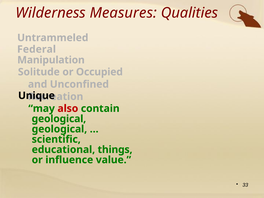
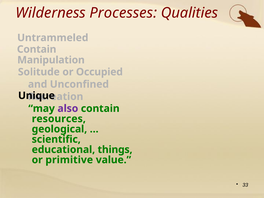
Measures: Measures -> Processes (123, 13)
Federal: Federal -> Contain (37, 49)
also colour: red -> purple (68, 109)
geological: geological -> resources (59, 119)
influence: influence -> primitive (69, 160)
